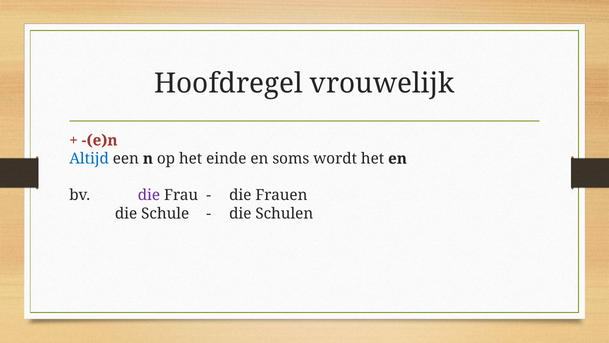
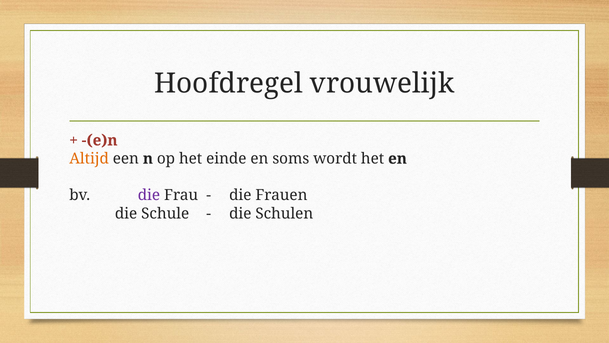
Altijd colour: blue -> orange (89, 158)
